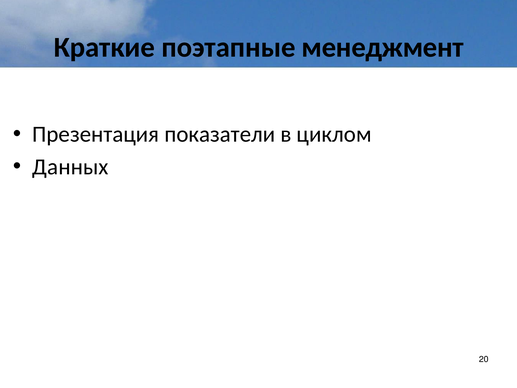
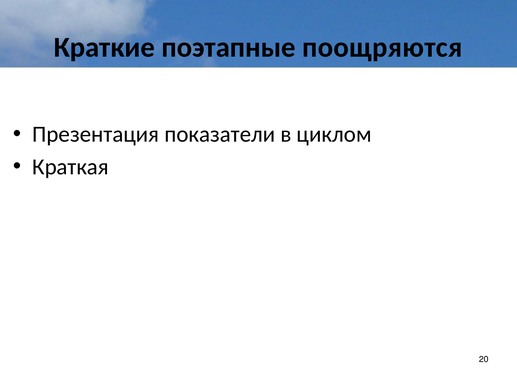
менеджмент: менеджмент -> поощряются (382, 47)
Данных: Данных -> Краткая (70, 167)
